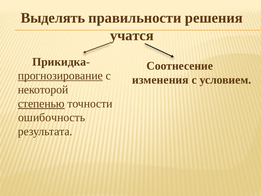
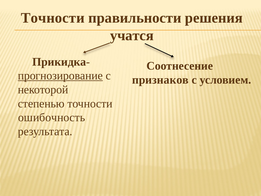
Выделять: Выделять -> Точности (53, 18)
изменения: изменения -> признаков (160, 80)
степенью underline: present -> none (41, 103)
